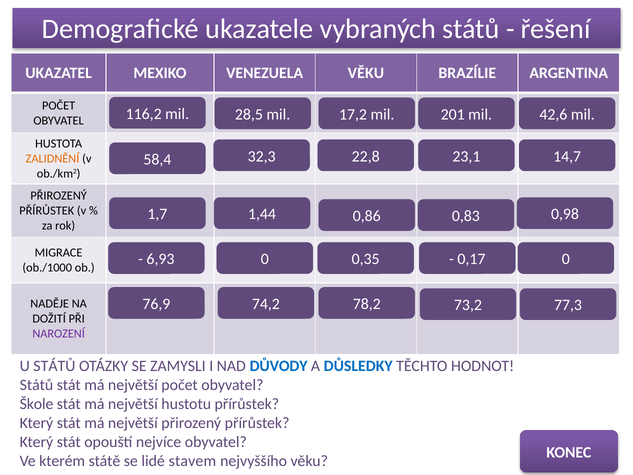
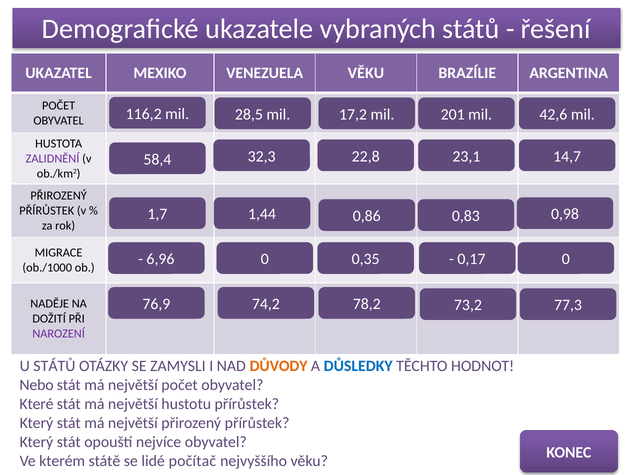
ZALIDNĚNÍ colour: orange -> purple (53, 158)
6,93: 6,93 -> 6,96 (160, 259)
DŮVODY colour: blue -> orange (279, 366)
Států: Států -> Nebo (37, 385)
Škole: Škole -> Které (37, 404)
stavem: stavem -> počítač (192, 461)
